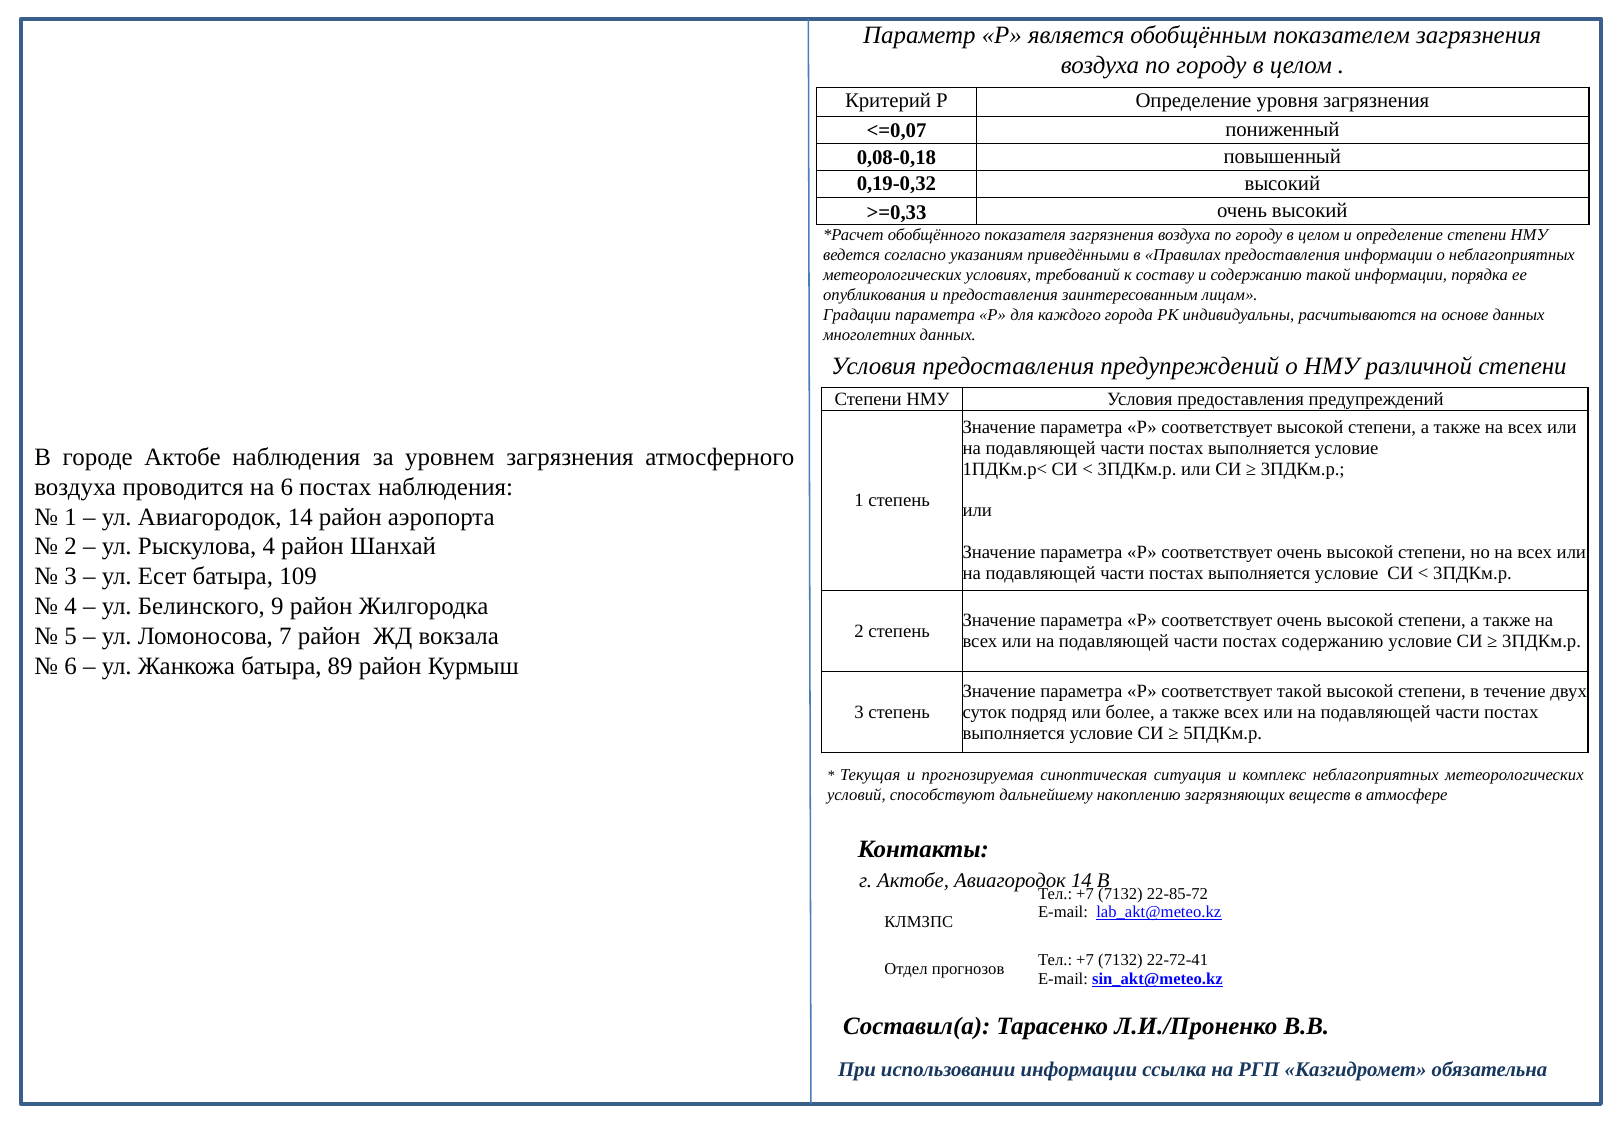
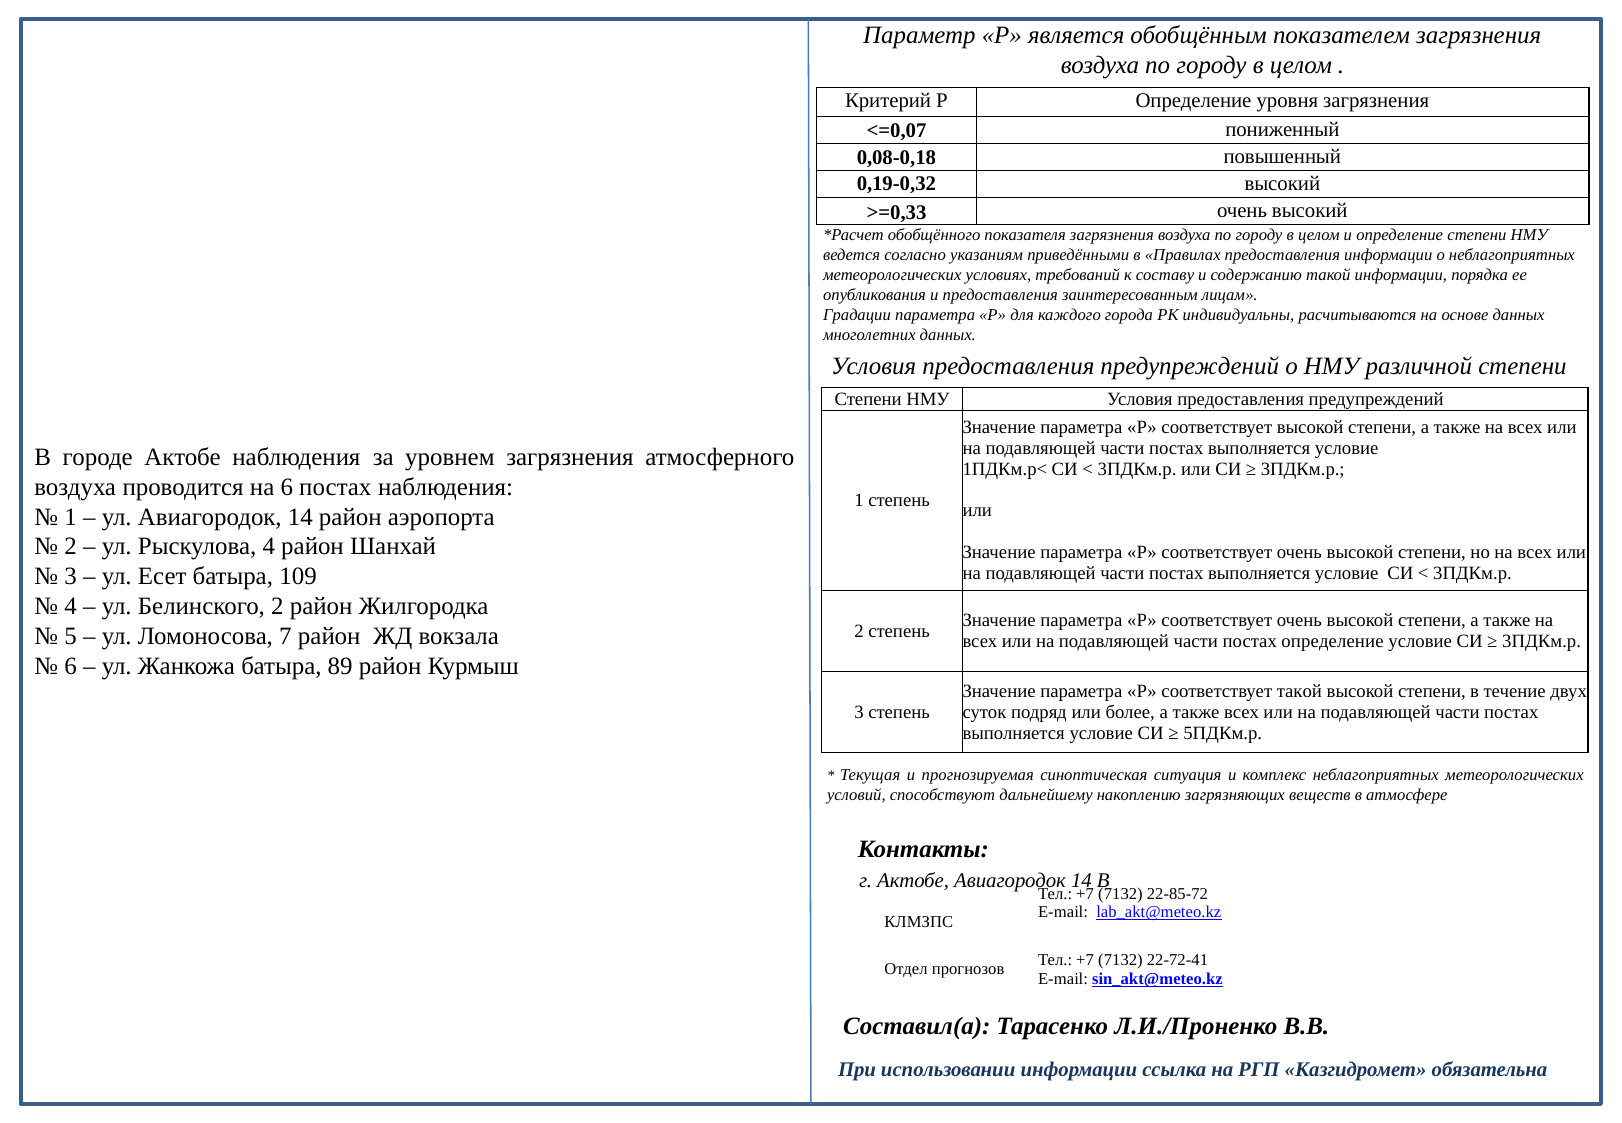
Белинского 9: 9 -> 2 (277, 607)
постах содержанию: содержанию -> определение (1333, 641)
